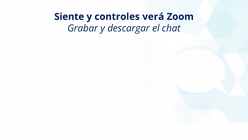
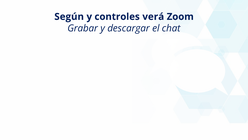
Siente: Siente -> Según (69, 17)
